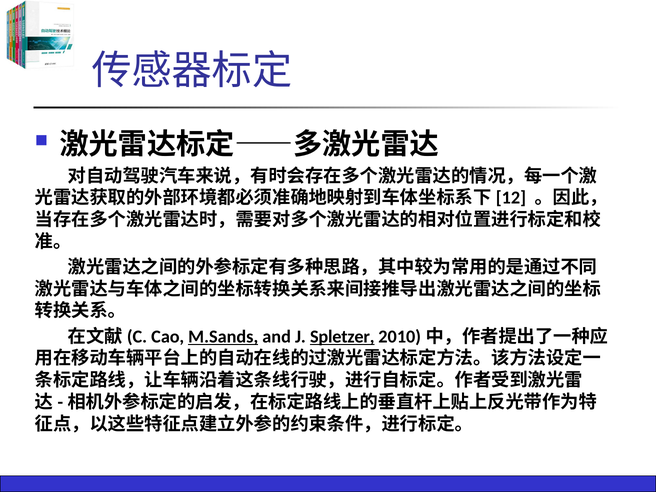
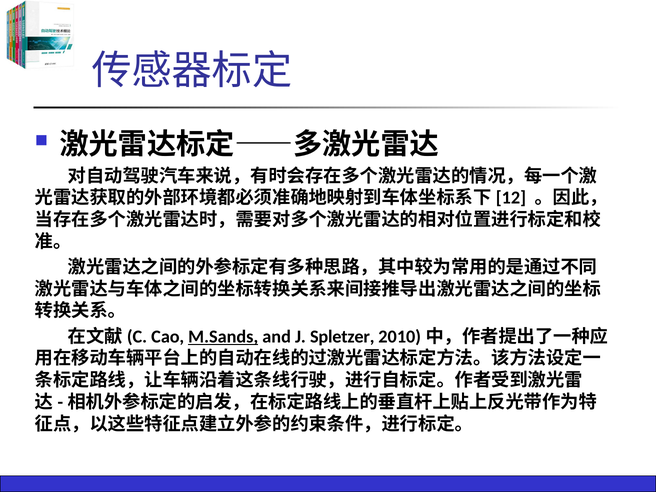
Spletzer underline: present -> none (342, 336)
